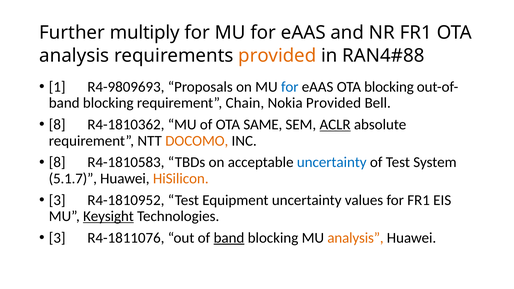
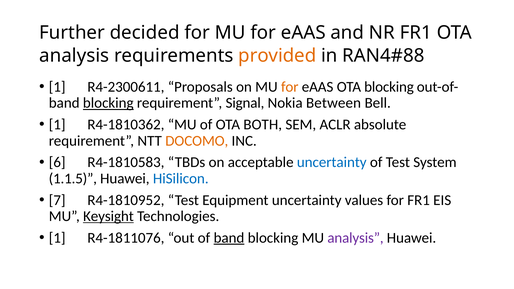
multiply: multiply -> decided (145, 33)
R4-9809693: R4-9809693 -> R4-2300611 (126, 87)
for colour: blue -> orange (290, 87)
blocking underline: none -> present (108, 103)
Chain: Chain -> Signal (245, 103)
Nokia Provided: Provided -> Between (334, 103)
8: 8 -> 1 (57, 125)
SAME: SAME -> BOTH (263, 125)
ACLR underline: present -> none (335, 125)
8: 8 -> 6 (57, 162)
5.1.7: 5.1.7 -> 1.1.5 (73, 179)
HiSilicon colour: orange -> blue (181, 179)
3: 3 -> 7 (57, 200)
3: 3 -> 1 (57, 238)
analysis colour: orange -> purple (355, 238)
